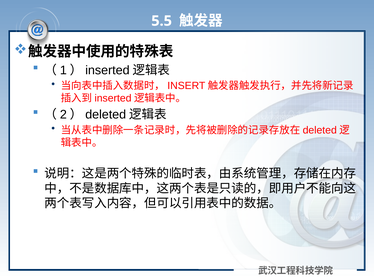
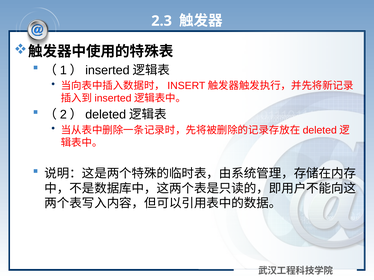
5.5: 5.5 -> 2.3 (162, 21)
